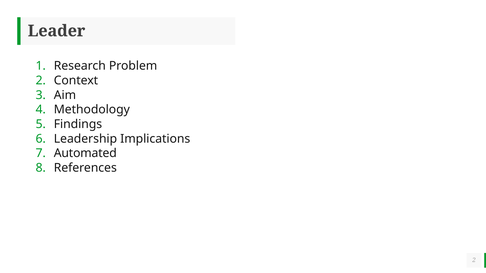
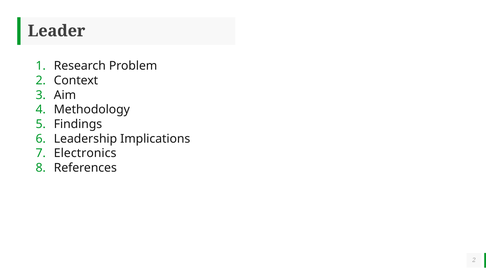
Automated: Automated -> Electronics (85, 153)
